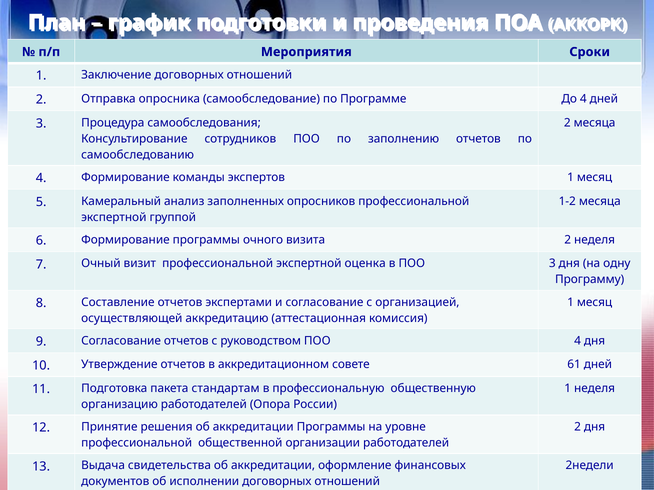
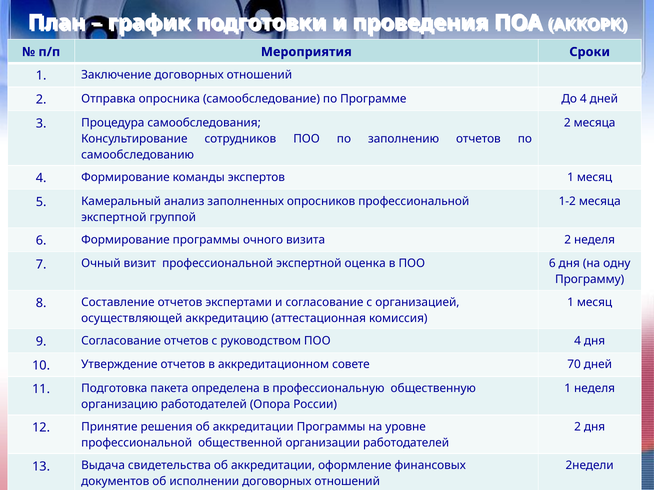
ПОО 3: 3 -> 6 (552, 264)
61: 61 -> 70 (574, 365)
стандартам: стандартам -> определена (226, 389)
